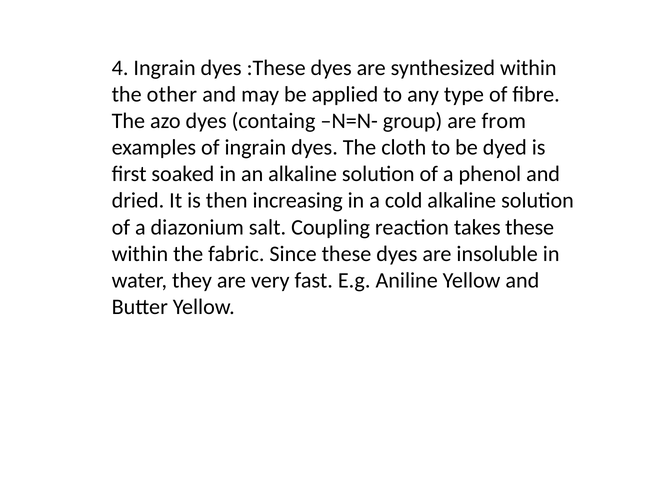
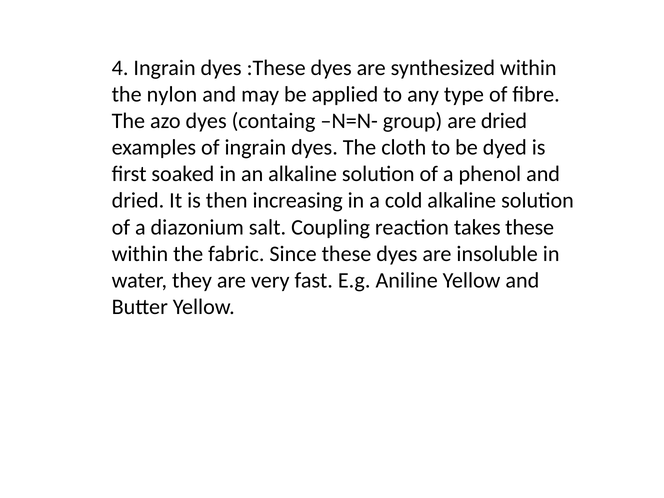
other: other -> nylon (172, 94)
are from: from -> dried (504, 121)
